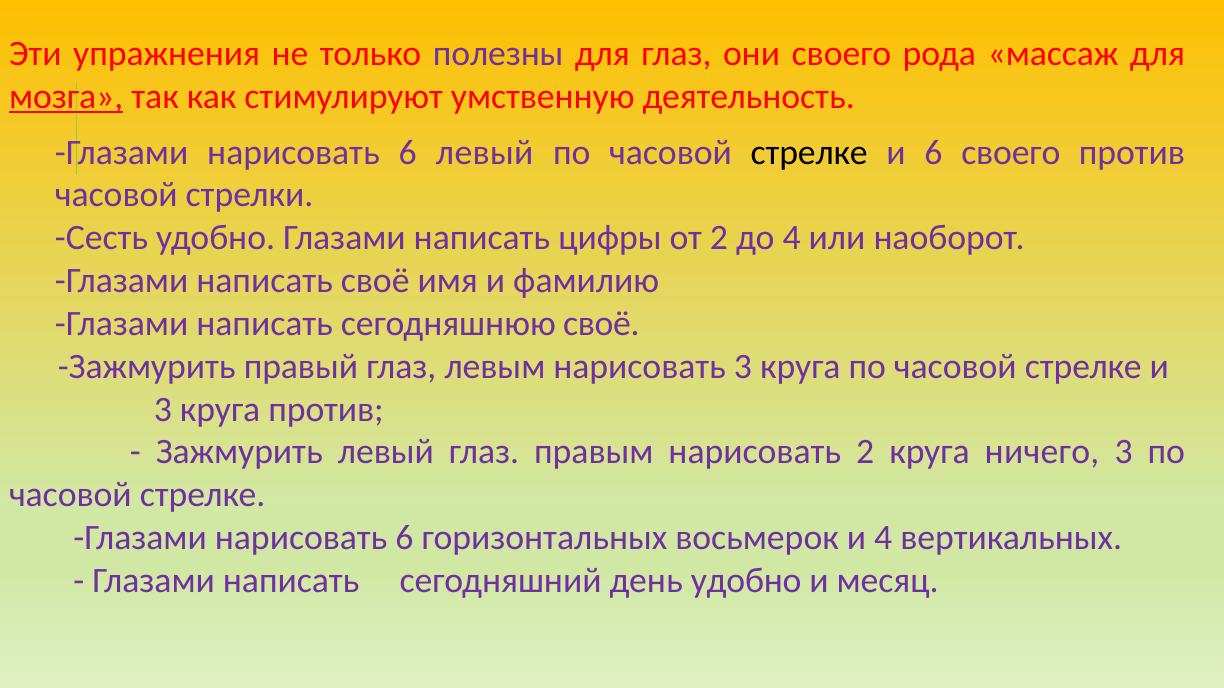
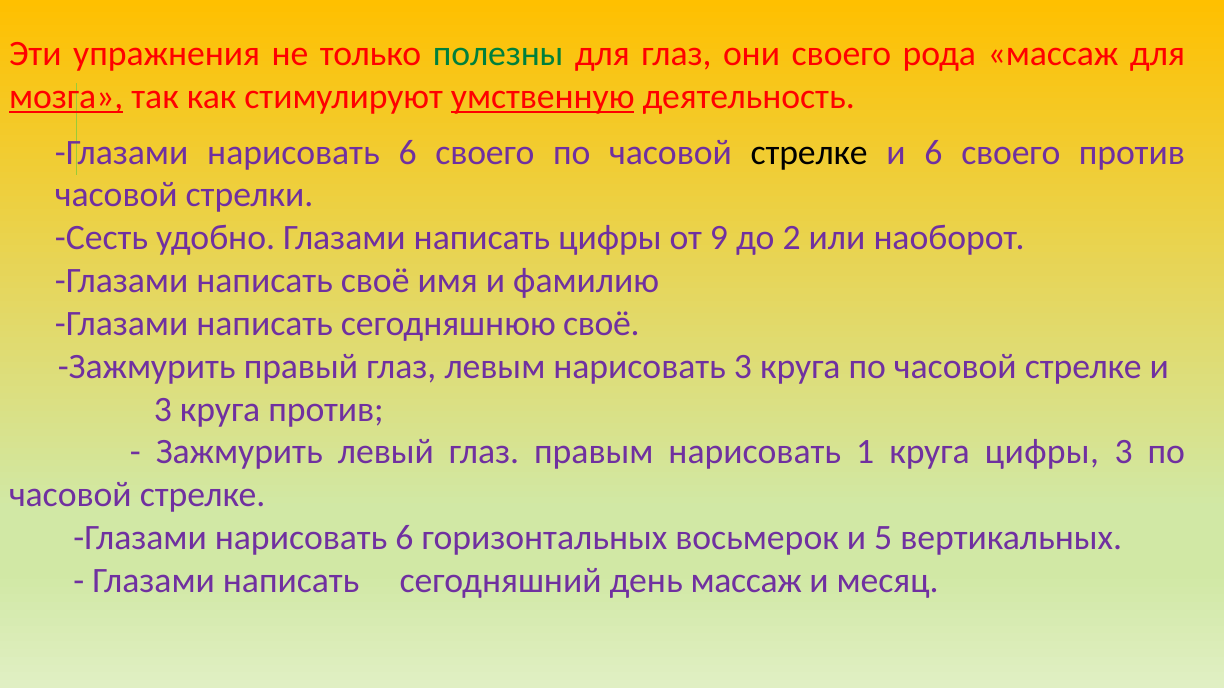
полезны colour: purple -> green (498, 54)
умственную underline: none -> present (543, 97)
нарисовать 6 левый: левый -> своего (485, 152)
от 2: 2 -> 9 (719, 238)
до 4: 4 -> 2 (792, 238)
нарисовать 2: 2 -> 1 (865, 452)
круга ничего: ничего -> цифры (1042, 452)
и 4: 4 -> 5 (883, 538)
день удобно: удобно -> массаж (746, 581)
